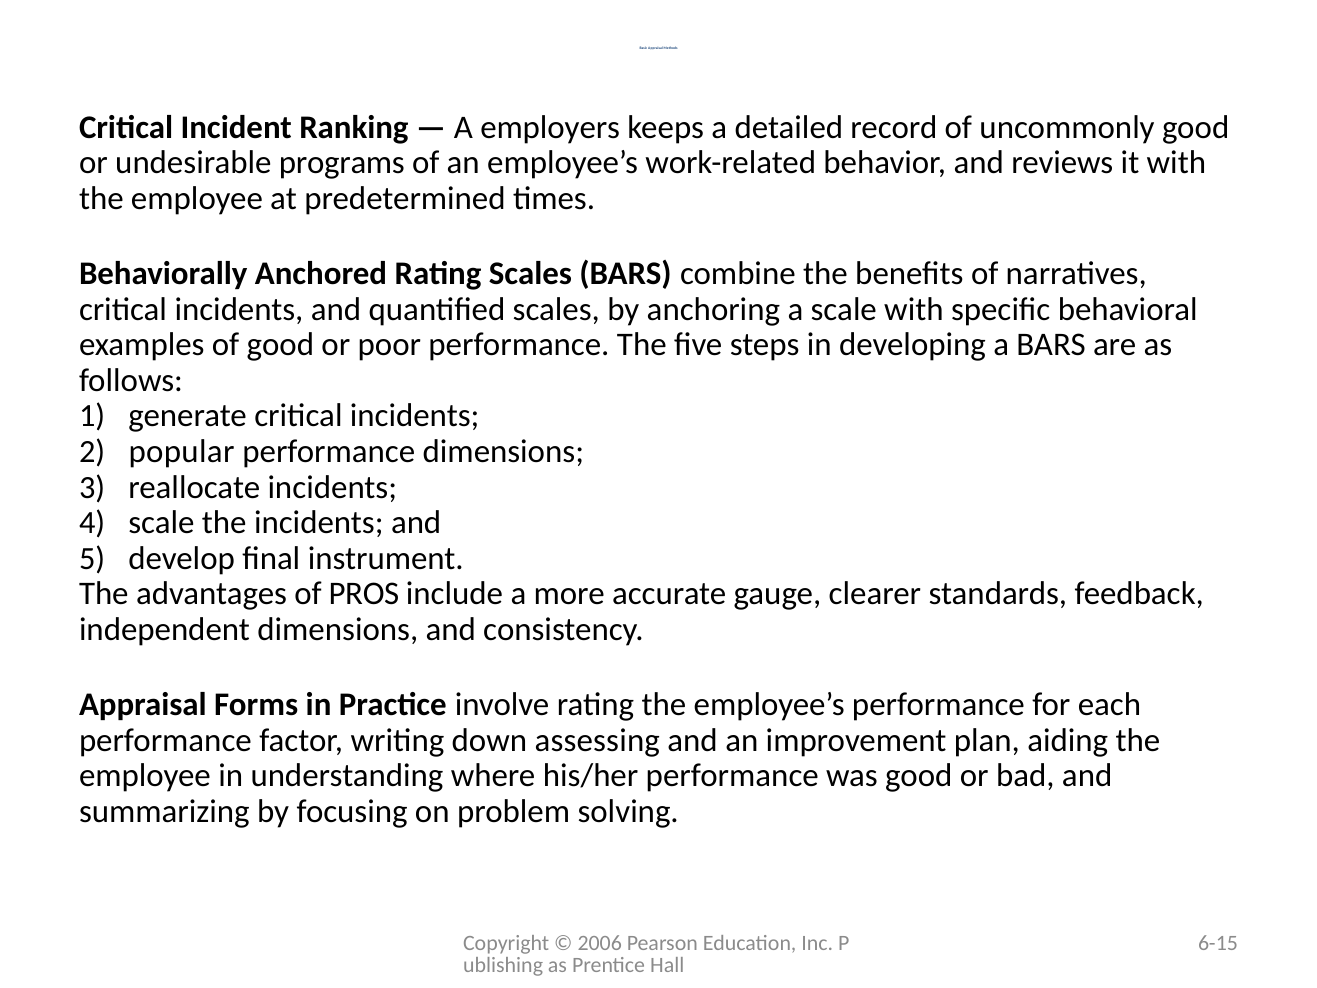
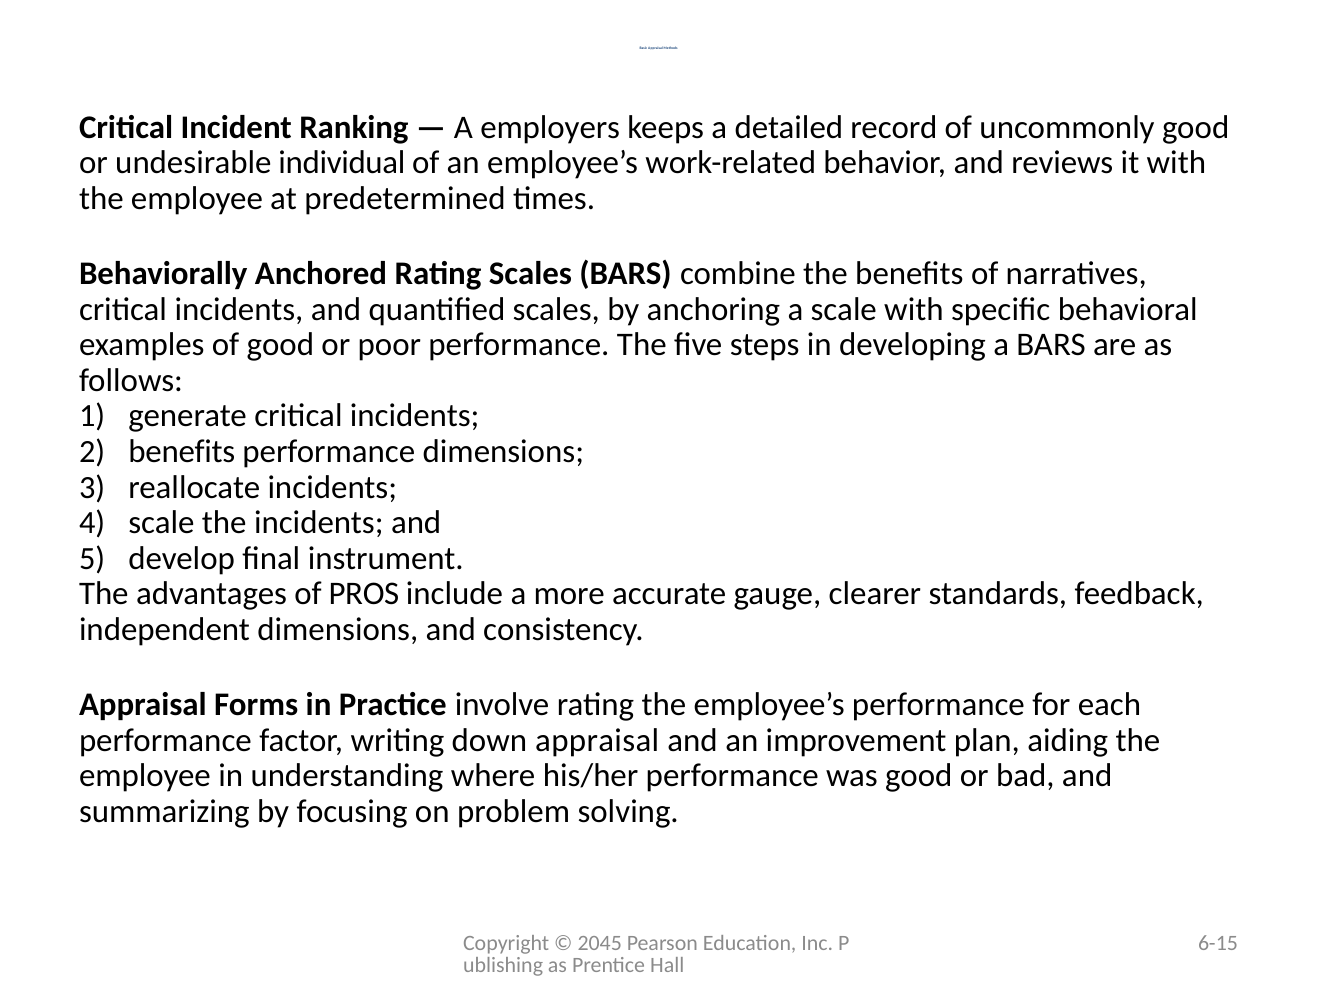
programs: programs -> individual (342, 163)
popular: popular -> benefits (182, 451)
down assessing: assessing -> appraisal (597, 740)
2006: 2006 -> 2045 (600, 943)
